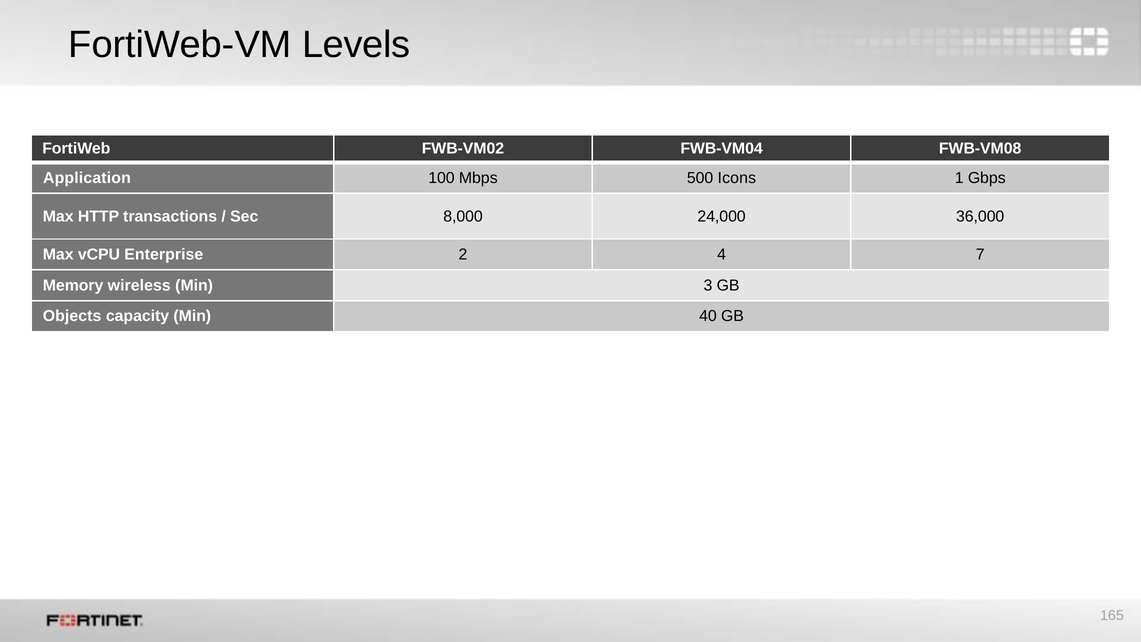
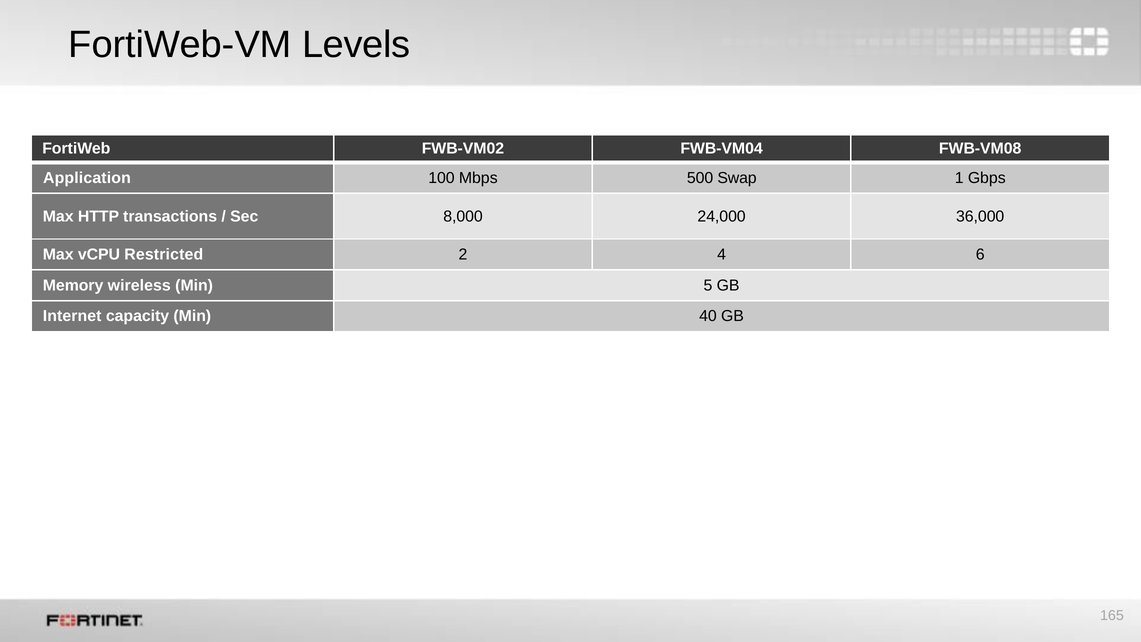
Icons: Icons -> Swap (737, 178)
Enterprise: Enterprise -> Restricted (164, 255)
7: 7 -> 6 (980, 255)
3: 3 -> 5 (708, 285)
Objects: Objects -> Internet (72, 316)
